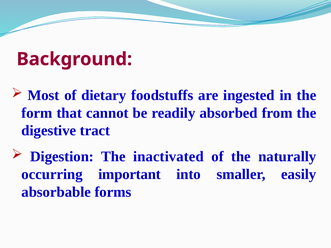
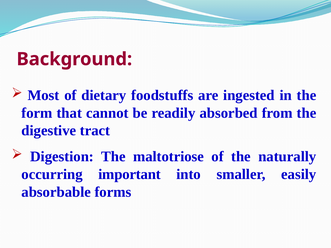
inactivated: inactivated -> maltotriose (169, 157)
